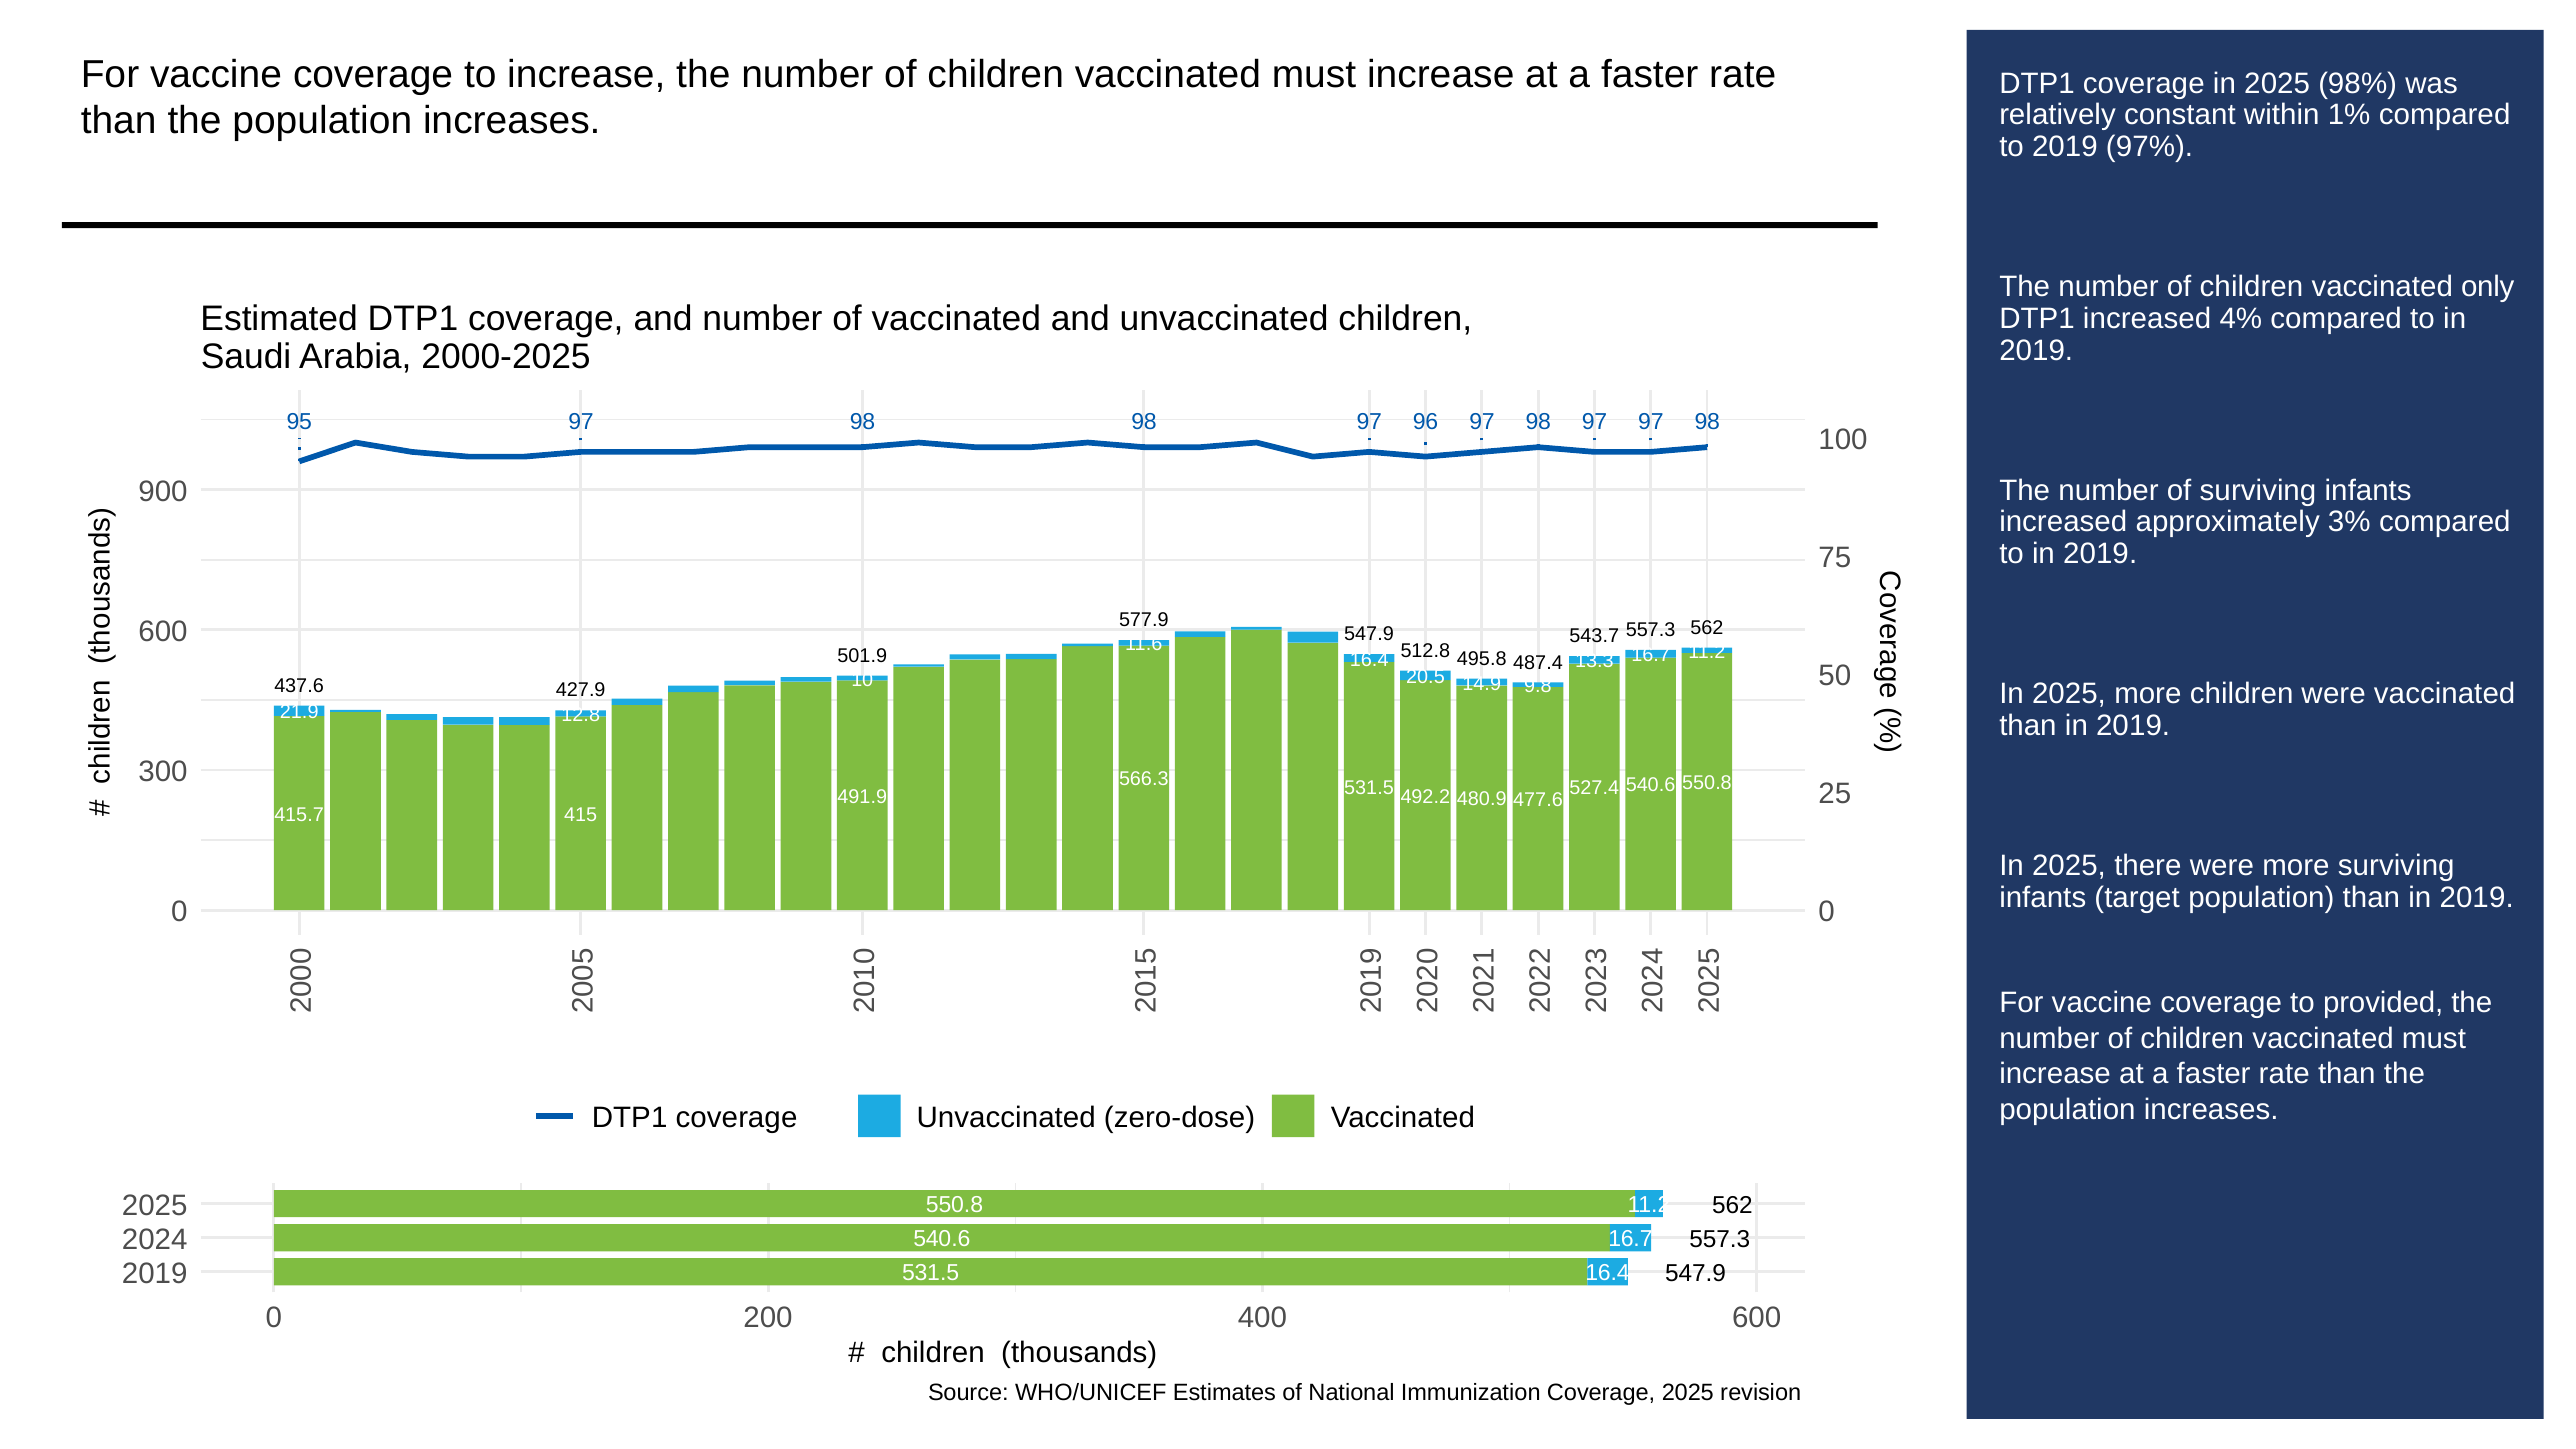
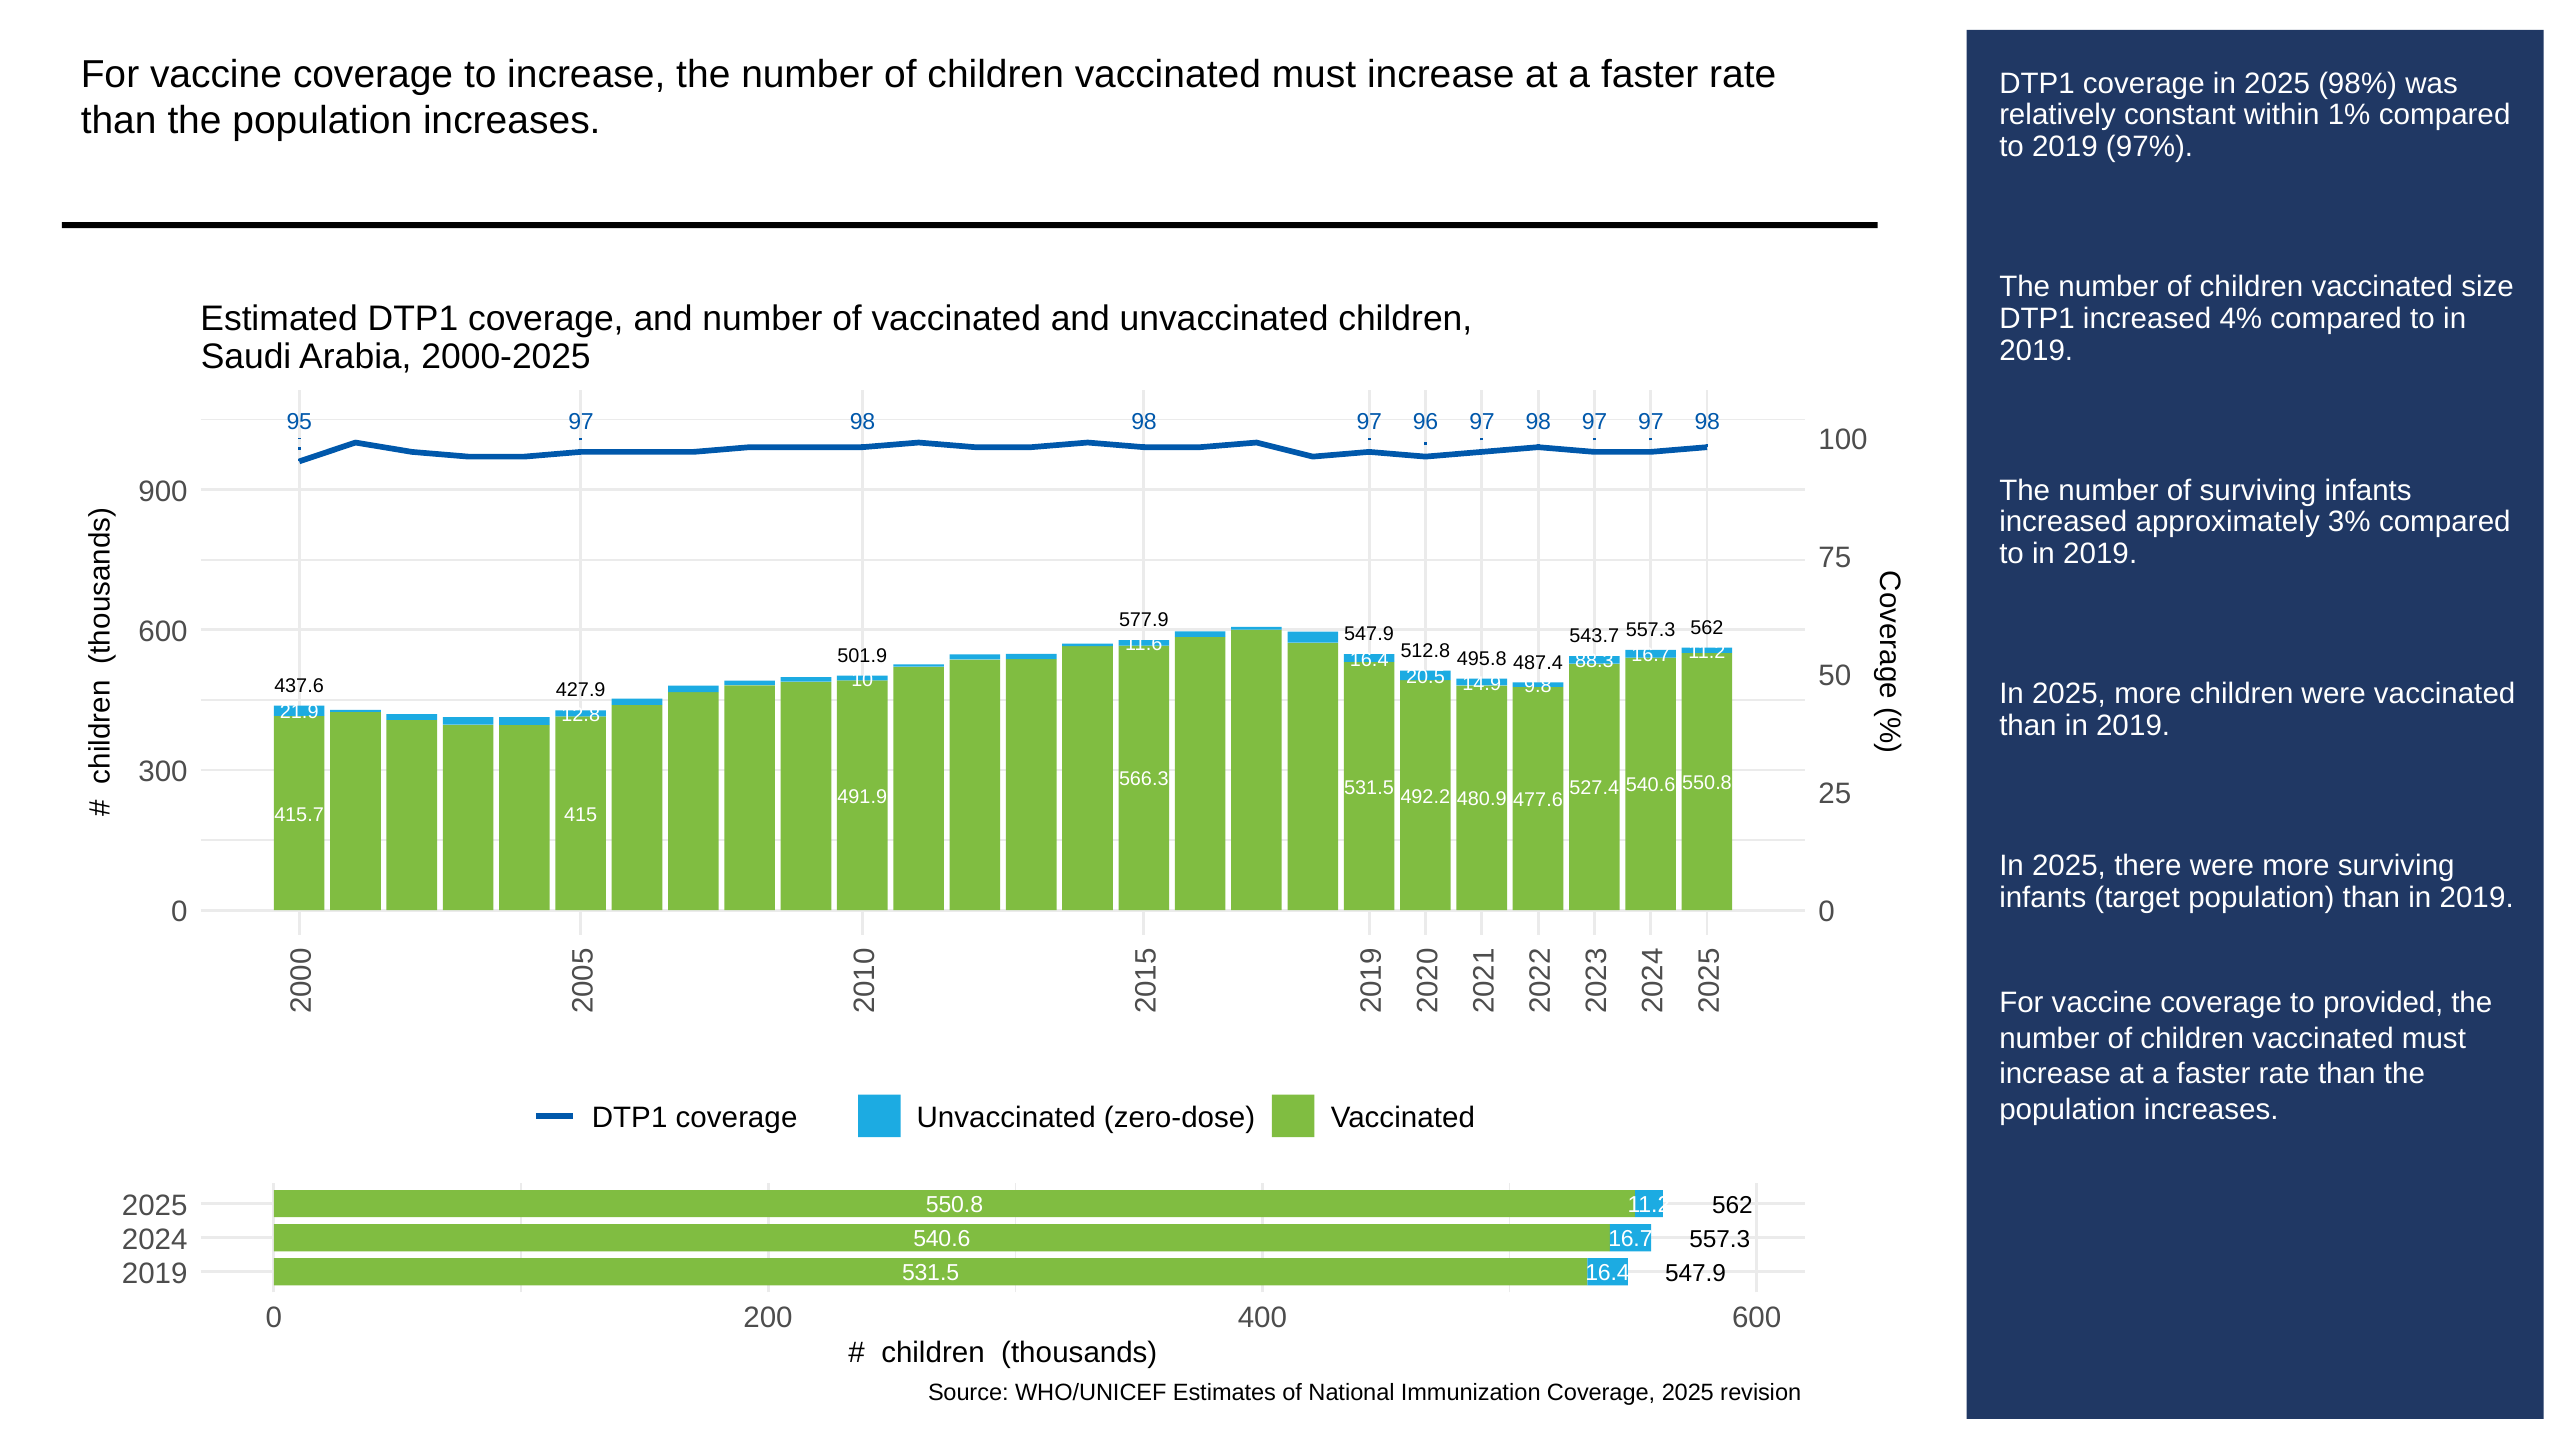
only: only -> size (2488, 287)
13.3: 13.3 -> 88.3 (1594, 661)
